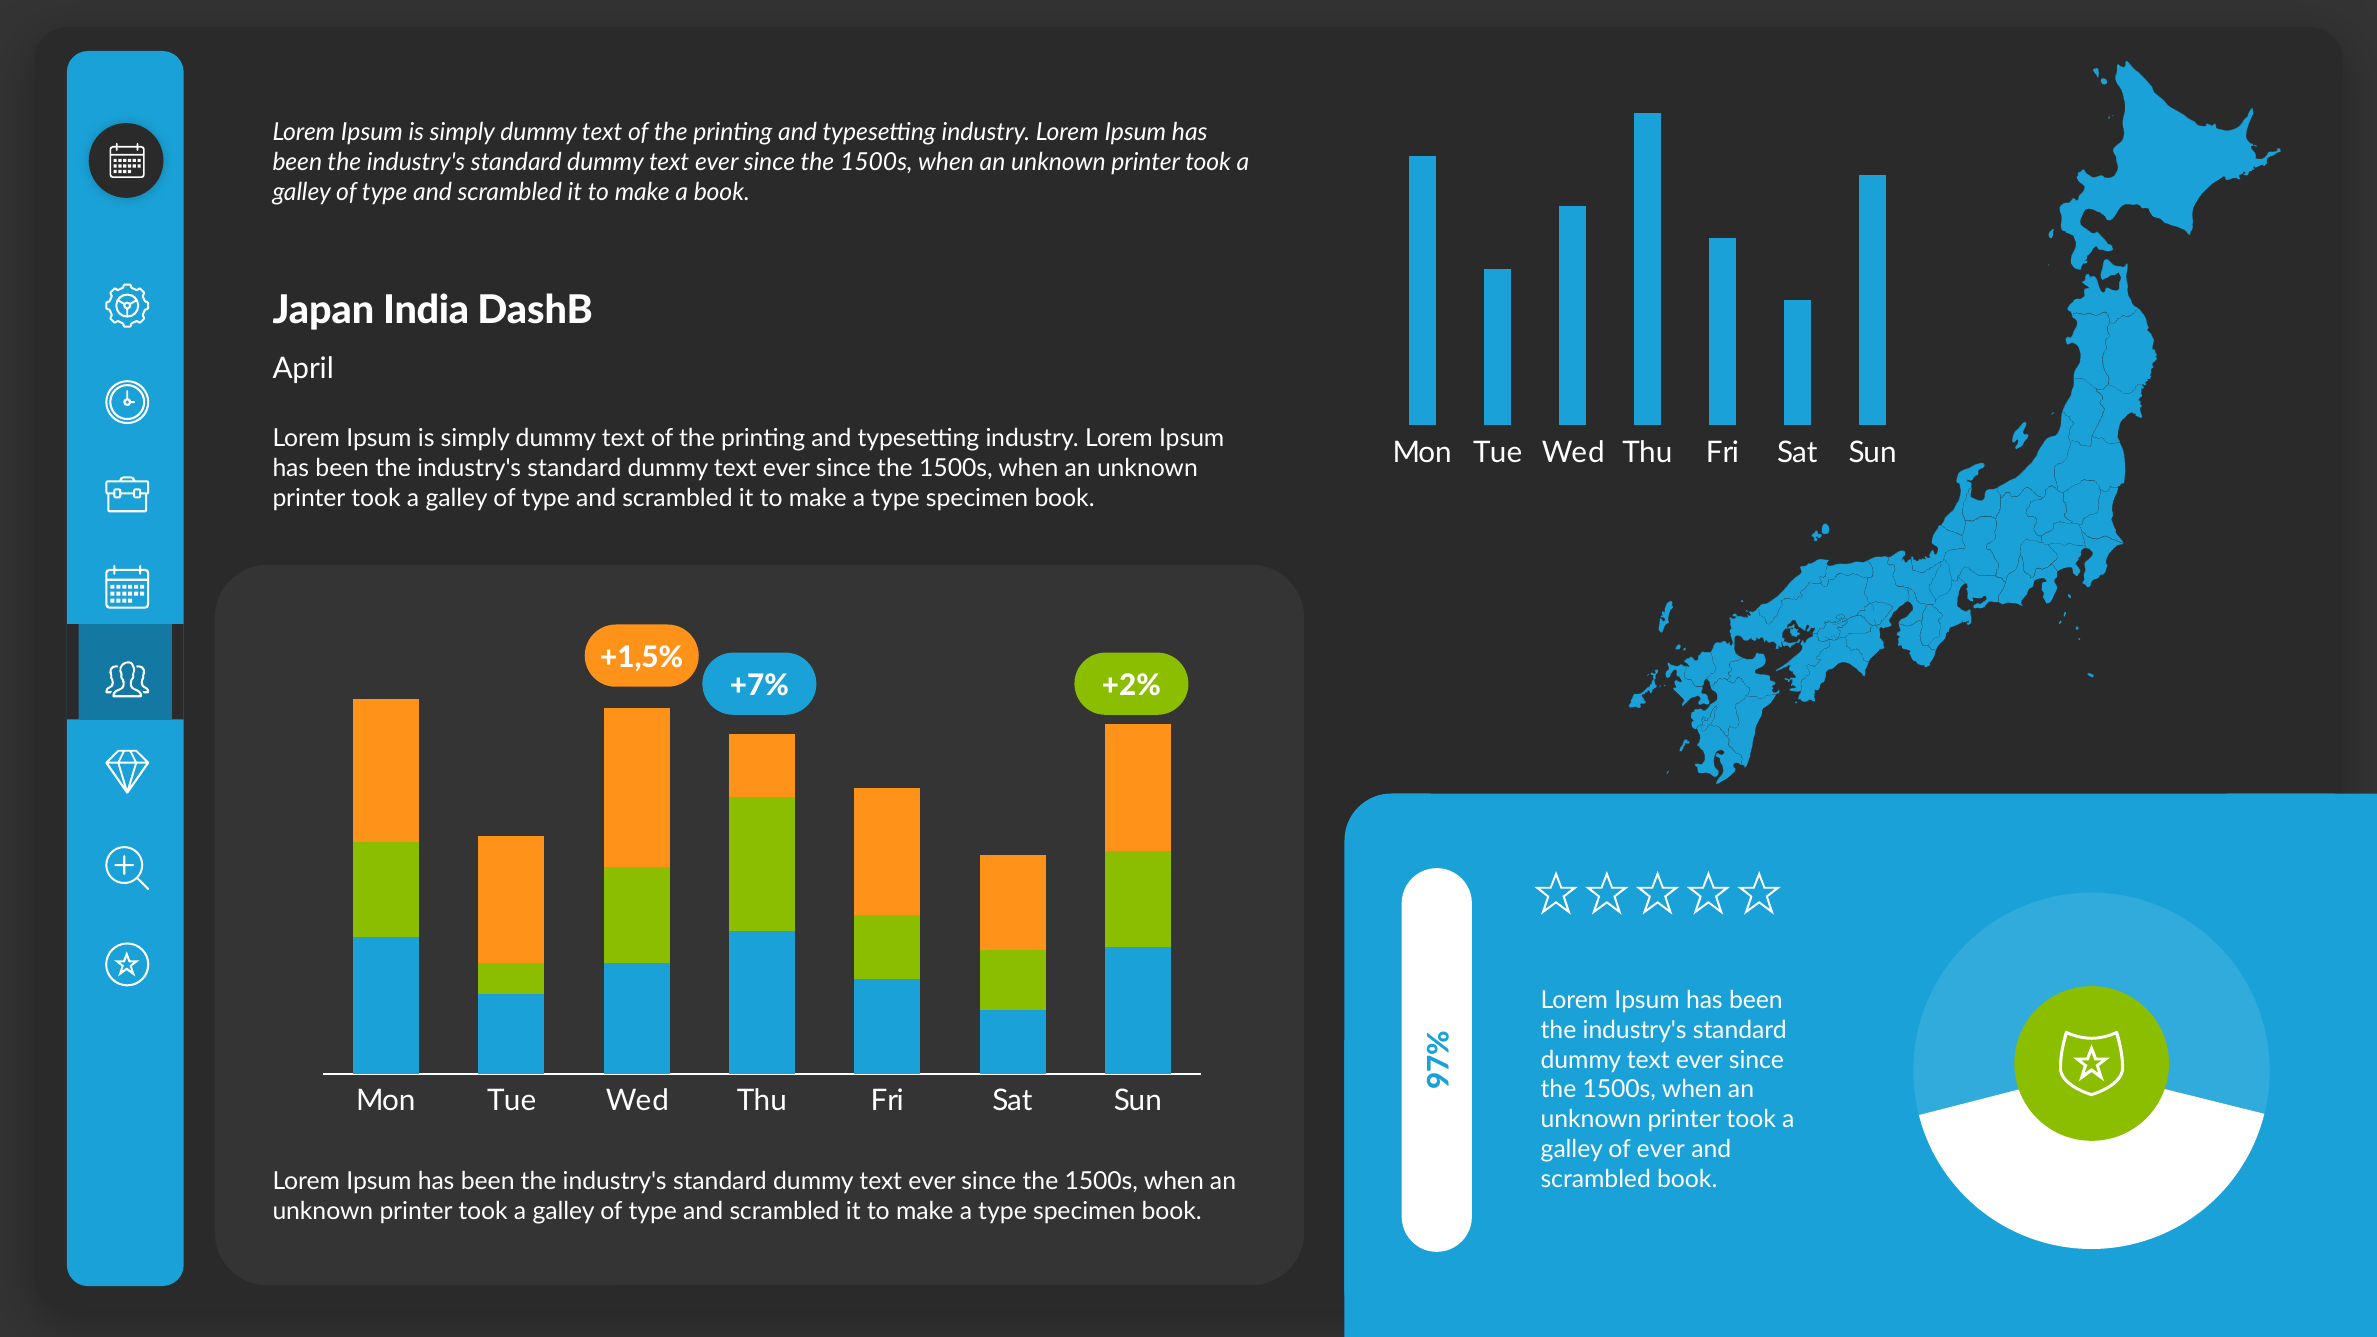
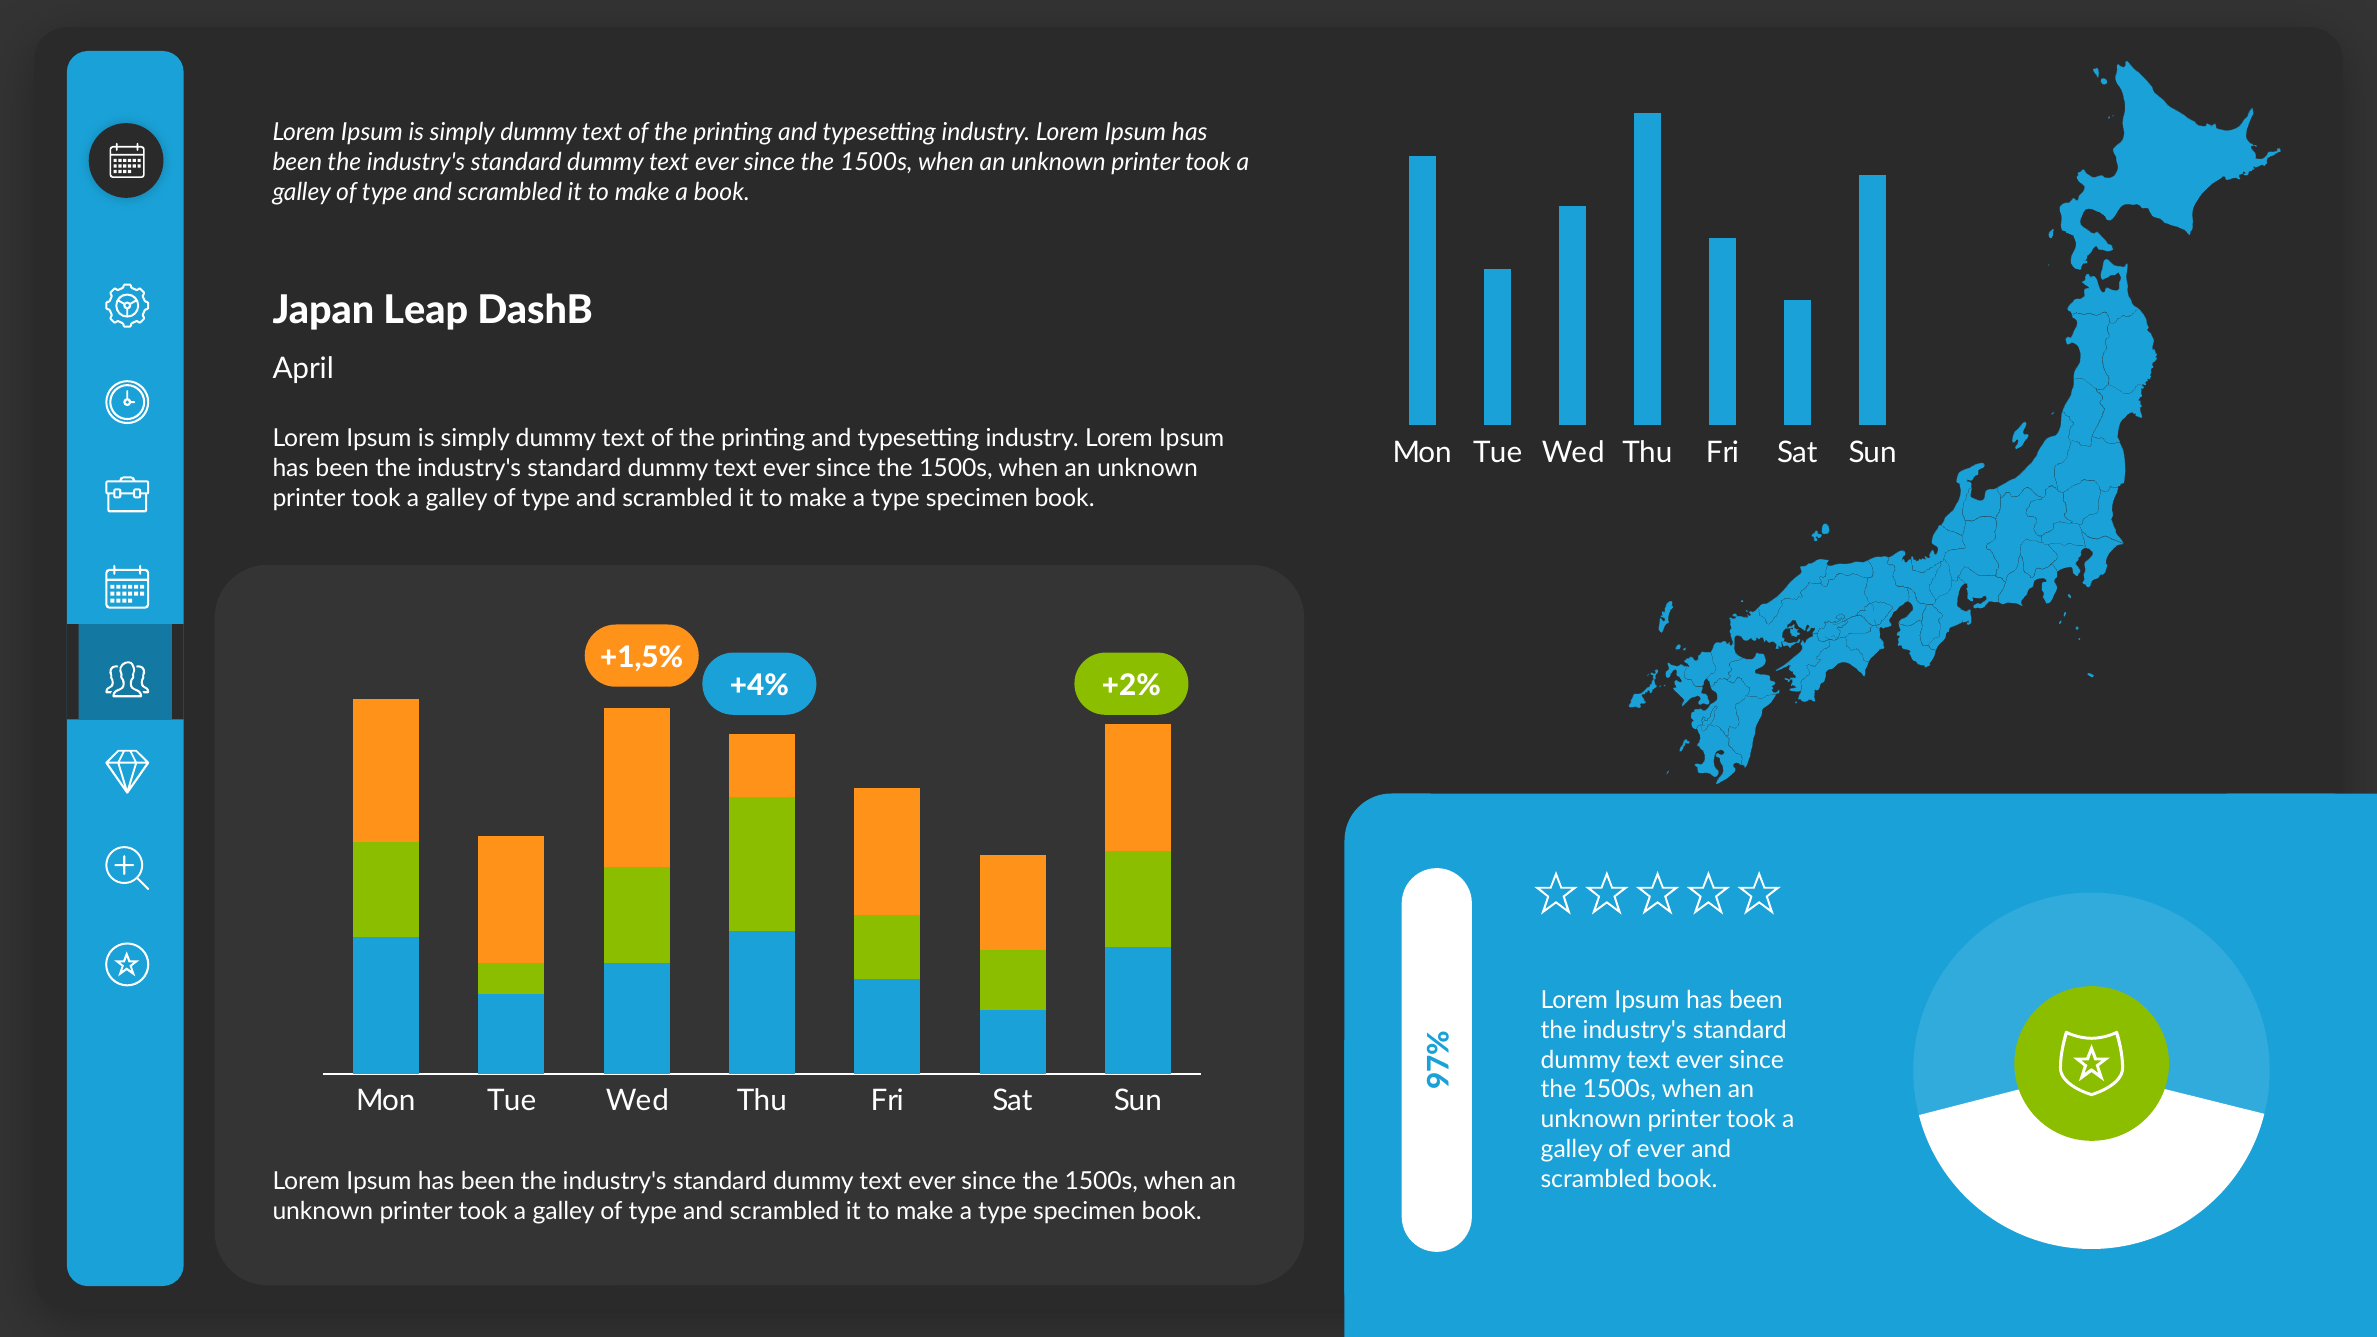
India: India -> Leap (426, 311)
+7%: +7% -> +4% (759, 686)
